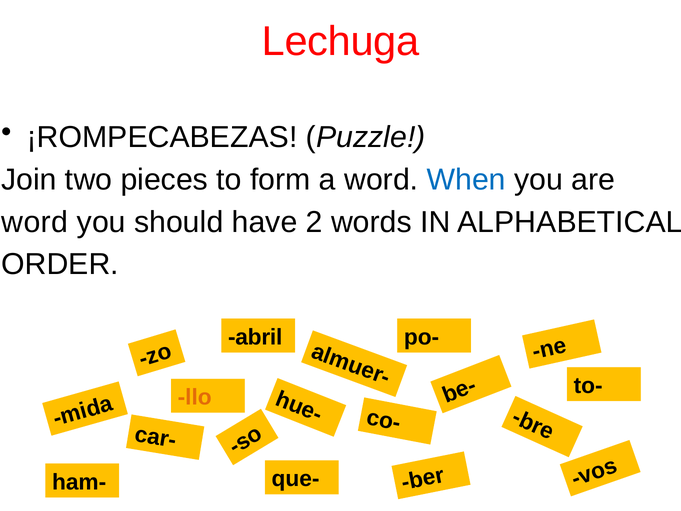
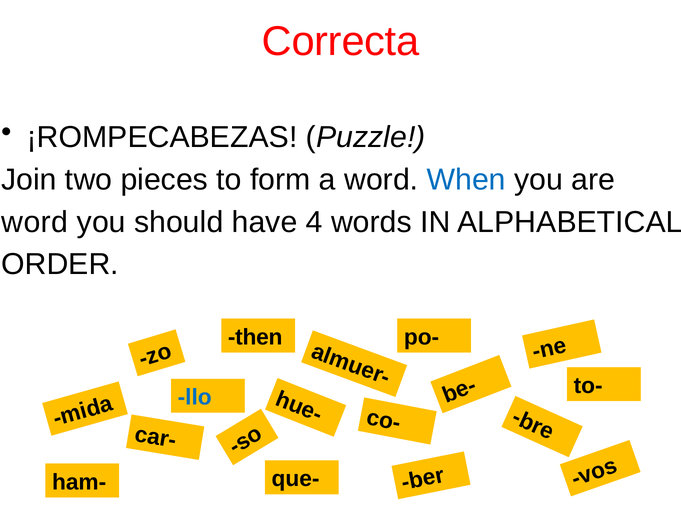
Lechuga: Lechuga -> Correcta (341, 41)
2: 2 -> 4 (314, 222)
abril: abril -> then (255, 337)
llo colour: orange -> blue (195, 397)
